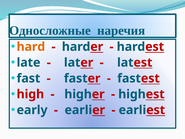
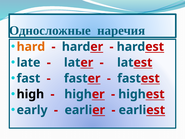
high colour: red -> black (30, 94)
